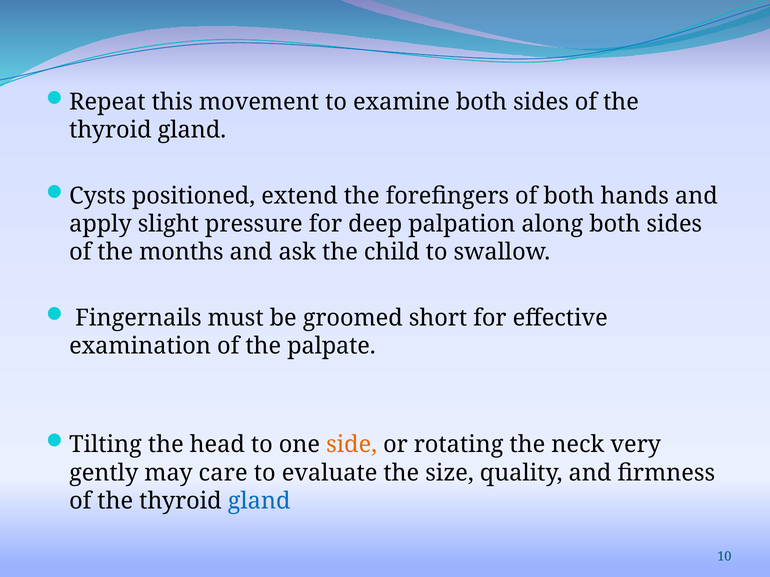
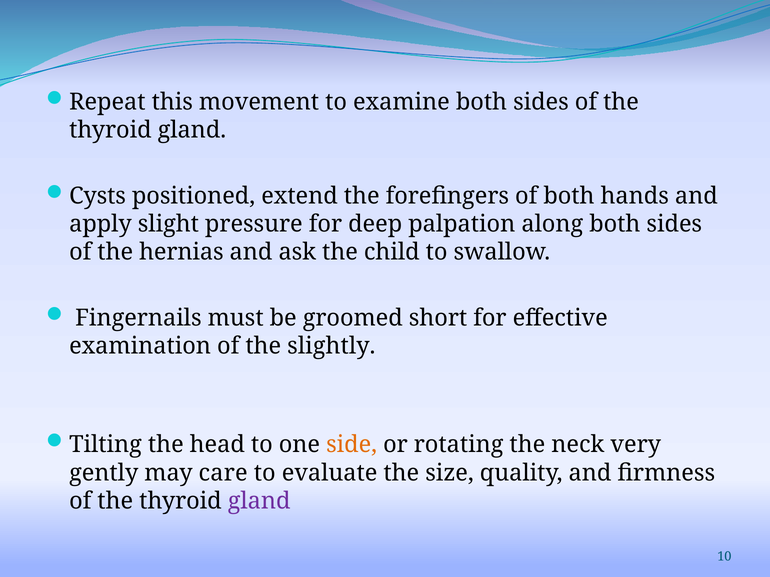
months: months -> hernias (181, 252)
palpate: palpate -> slightly (331, 346)
gland colour: blue -> purple (259, 501)
